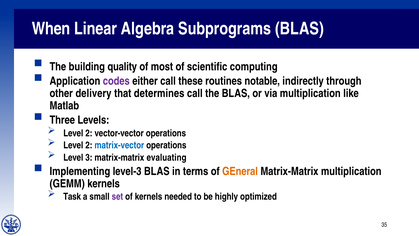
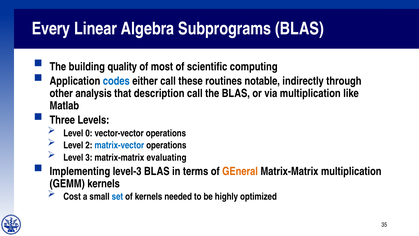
When: When -> Every (51, 29)
codes colour: purple -> blue (116, 81)
delivery: delivery -> analysis (94, 93)
determines: determines -> description (159, 93)
2: 2 -> 0 (89, 133)
Task: Task -> Cost (72, 196)
set colour: purple -> blue (117, 196)
